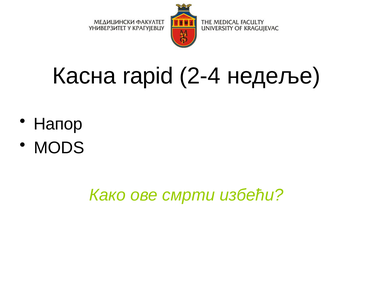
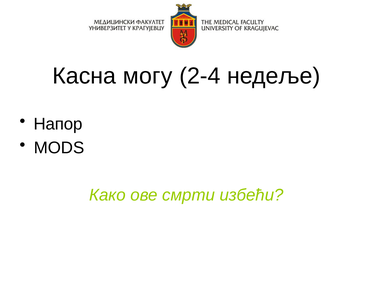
rapid: rapid -> могу (148, 76)
